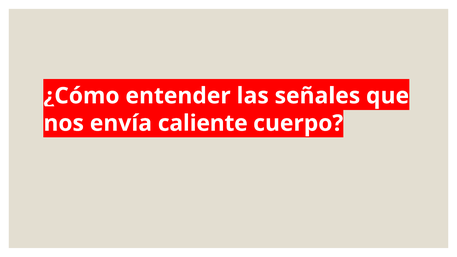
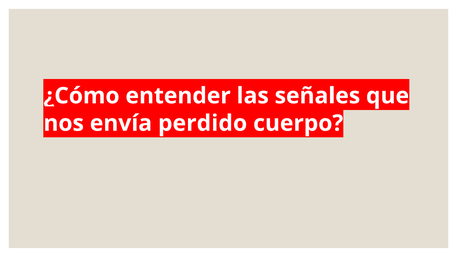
caliente: caliente -> perdido (203, 123)
